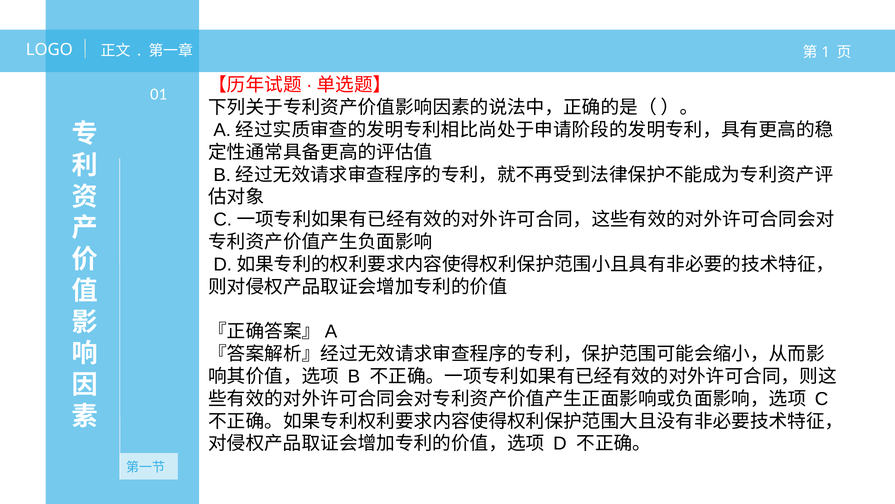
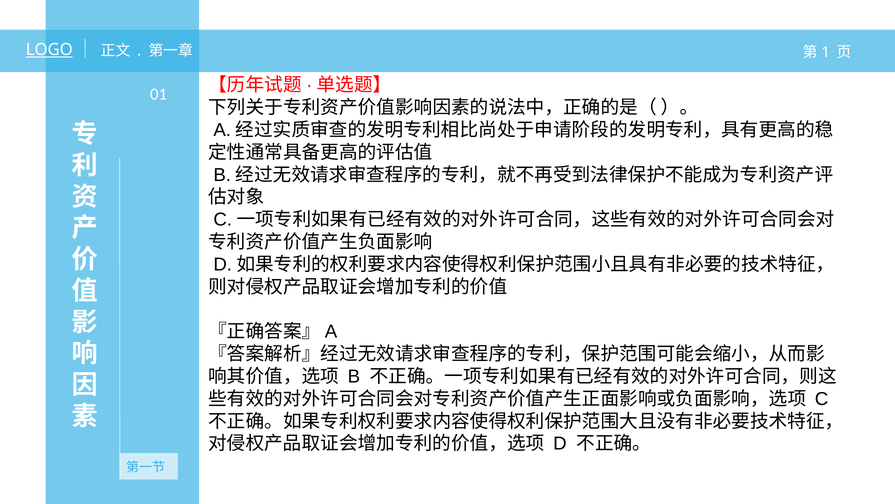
LOGO underline: none -> present (49, 49)
